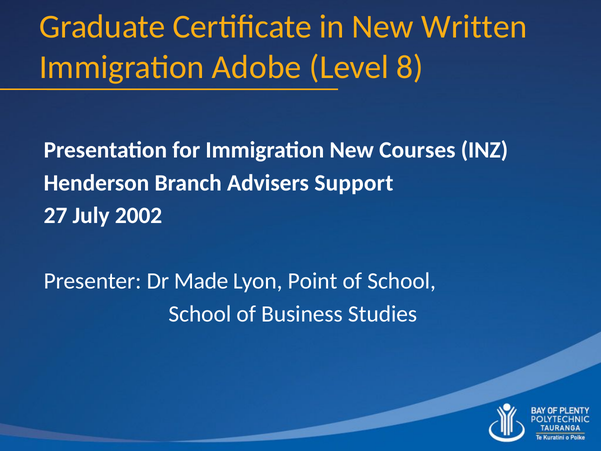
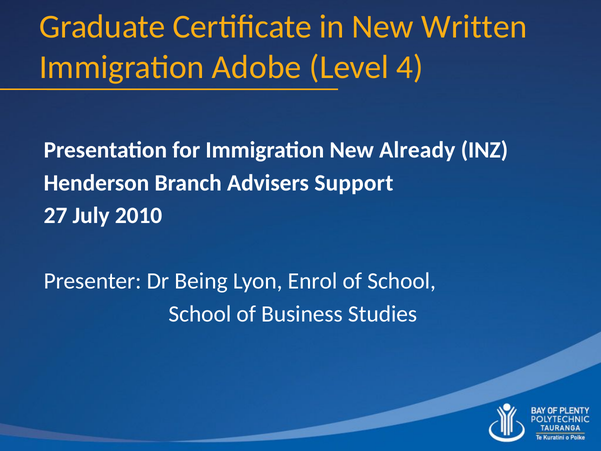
8: 8 -> 4 (410, 67)
Courses: Courses -> Already (417, 150)
2002: 2002 -> 2010 (139, 216)
Made: Made -> Being (201, 281)
Point: Point -> Enrol (313, 281)
